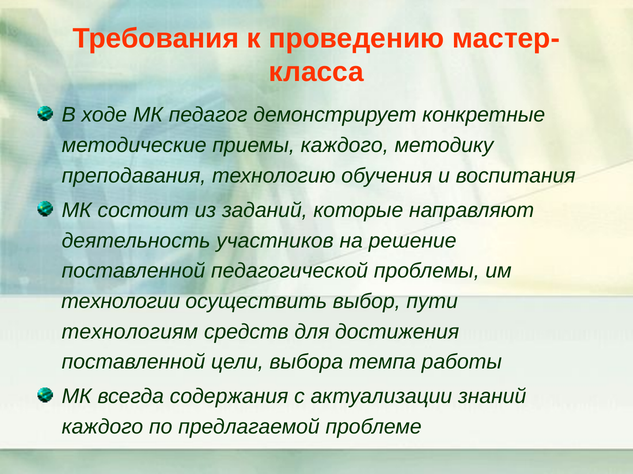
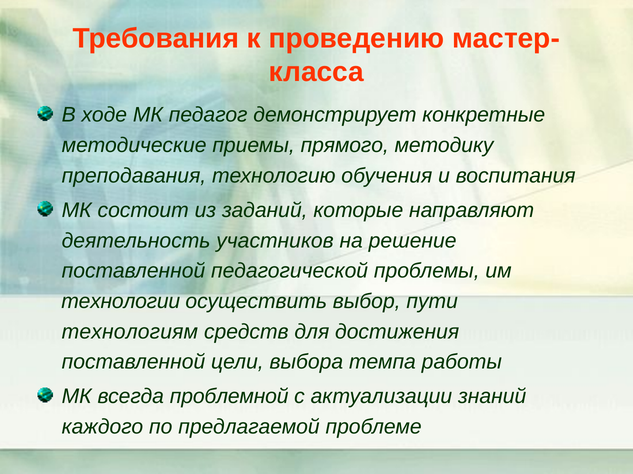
приемы каждого: каждого -> прямого (345, 146)
содержания: содержания -> проблемной (229, 397)
